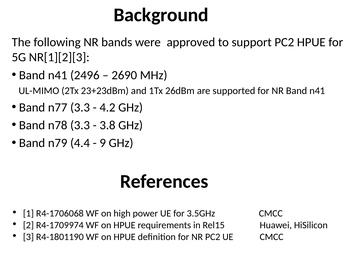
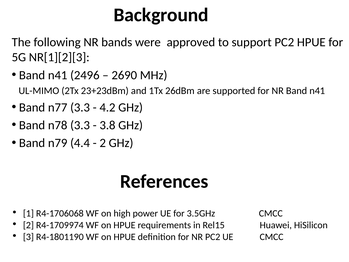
9: 9 -> 2 (103, 143)
